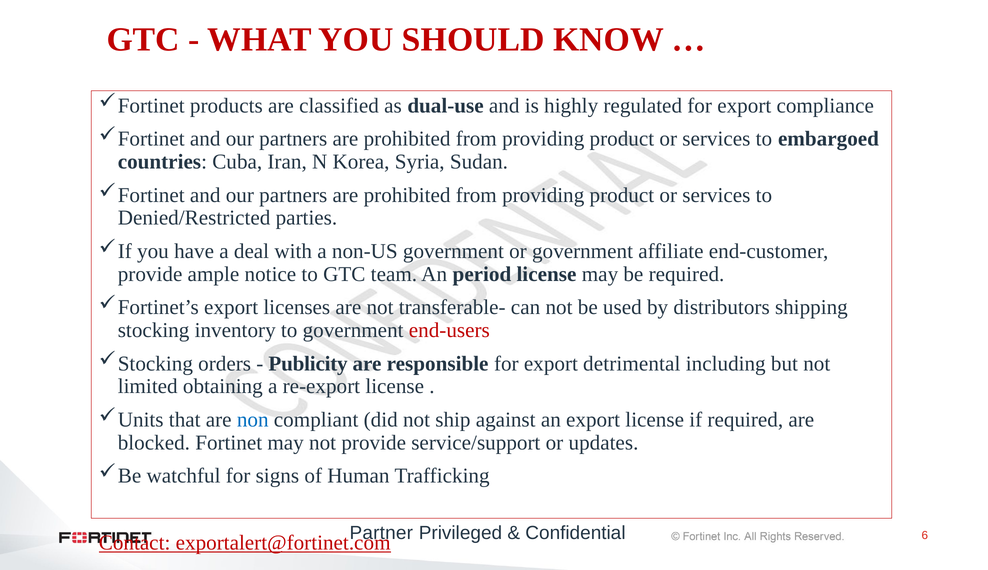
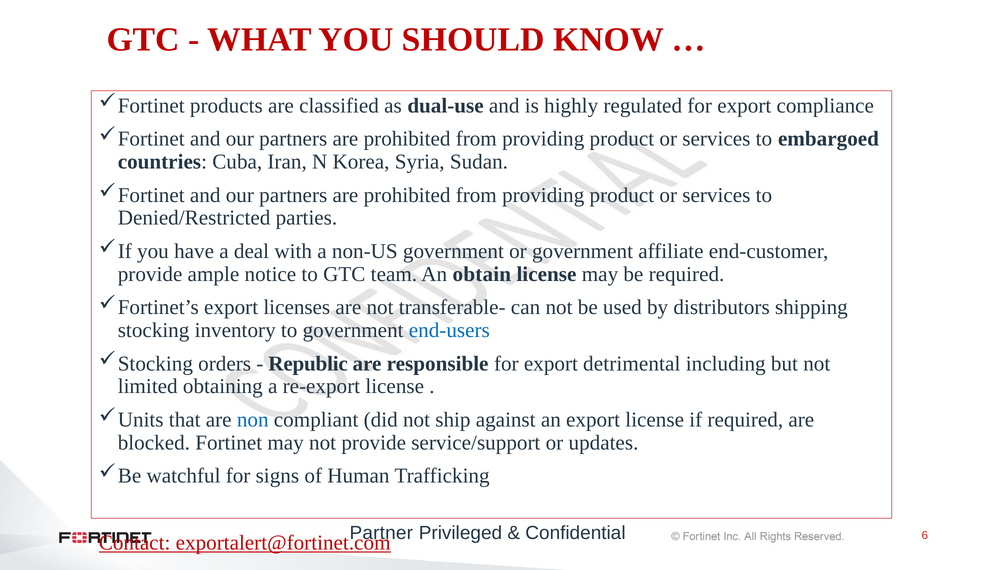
period: period -> obtain (482, 274)
end-users colour: red -> blue (449, 330)
Publicity: Publicity -> Republic (308, 364)
